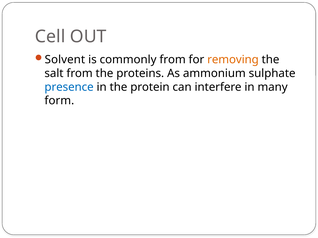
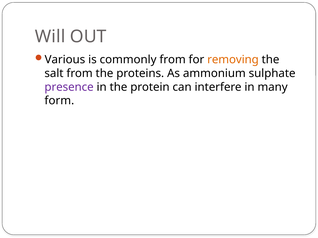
Cell: Cell -> Will (50, 37)
Solvent: Solvent -> Various (65, 60)
presence colour: blue -> purple (69, 87)
